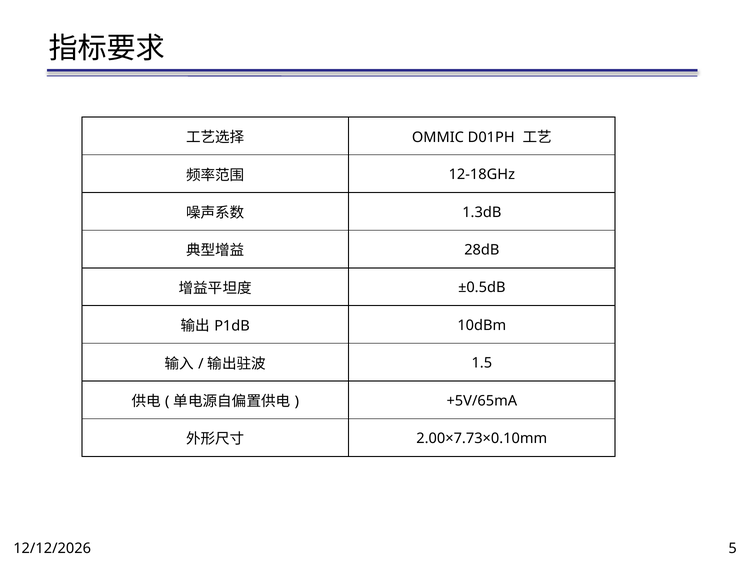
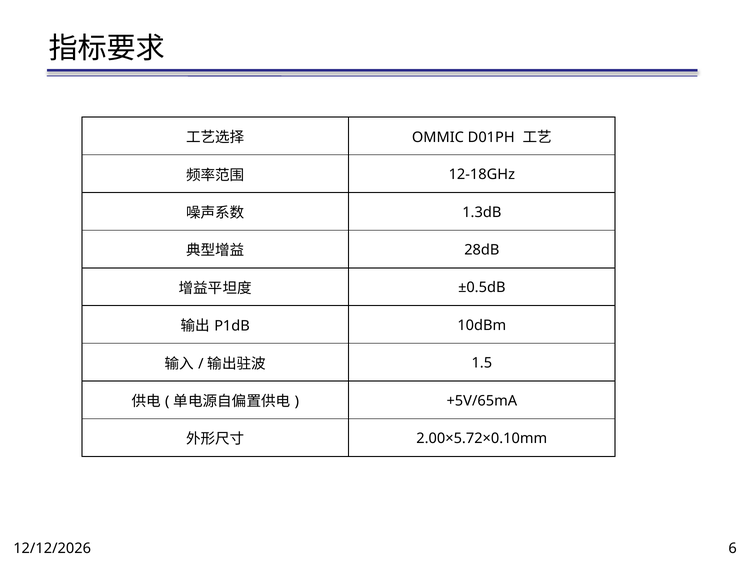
2.00×7.73×0.10mm: 2.00×7.73×0.10mm -> 2.00×5.72×0.10mm (482, 439)
5: 5 -> 6 (733, 549)
